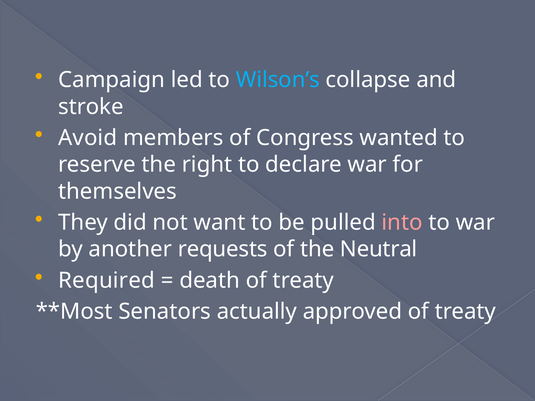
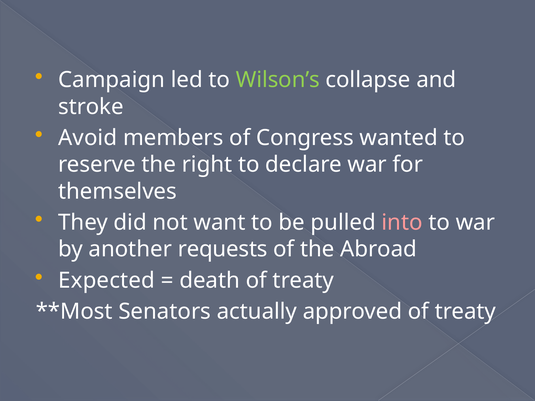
Wilson’s colour: light blue -> light green (278, 80)
Neutral: Neutral -> Abroad (379, 249)
Required: Required -> Expected (107, 281)
